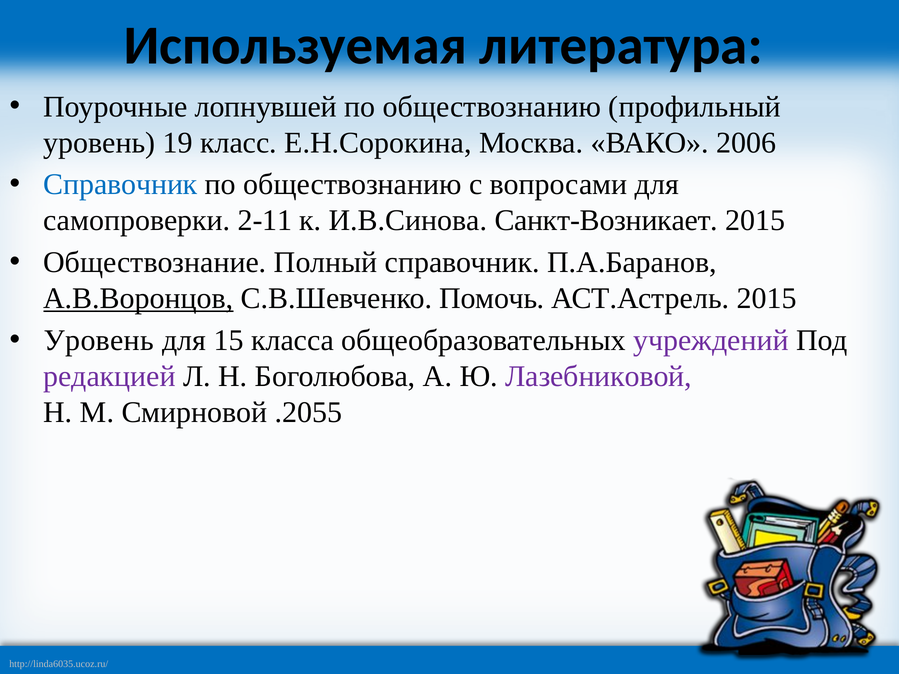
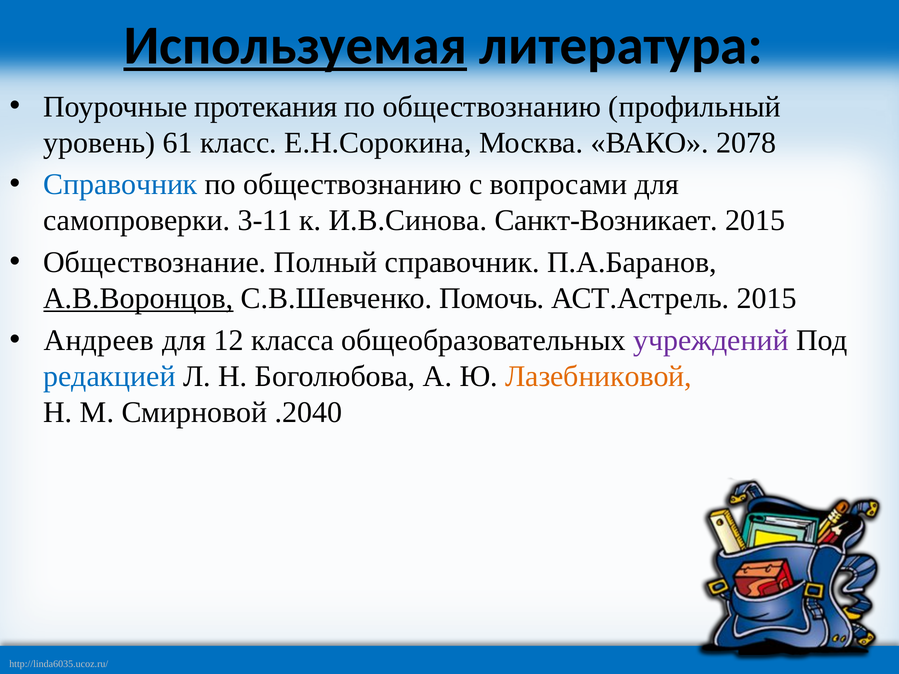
Используемая underline: none -> present (295, 46)
лопнувшей: лопнувшей -> протекания (266, 107)
19: 19 -> 61 (178, 143)
2006: 2006 -> 2078 (746, 143)
2-11: 2-11 -> 3-11 (265, 221)
Уровень: Уровень -> Андреев (99, 340)
15: 15 -> 12 (229, 340)
редакцией colour: purple -> blue (109, 376)
Лазебниковой colour: purple -> orange (599, 376)
.2055: .2055 -> .2040 (309, 412)
